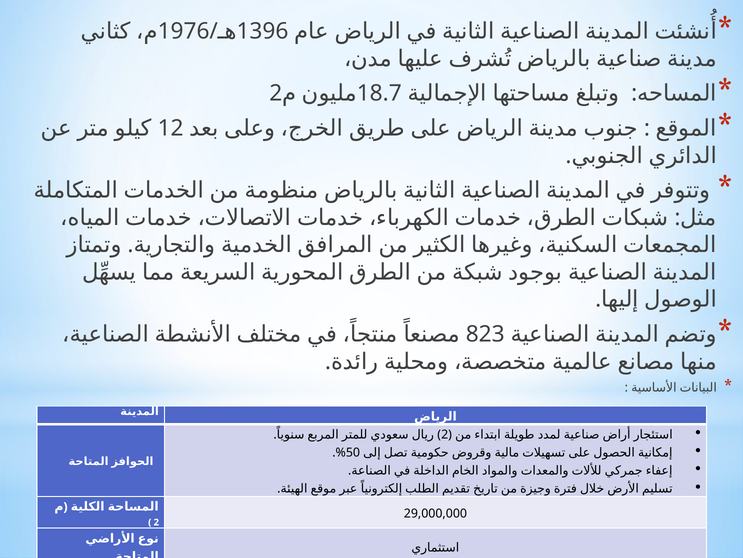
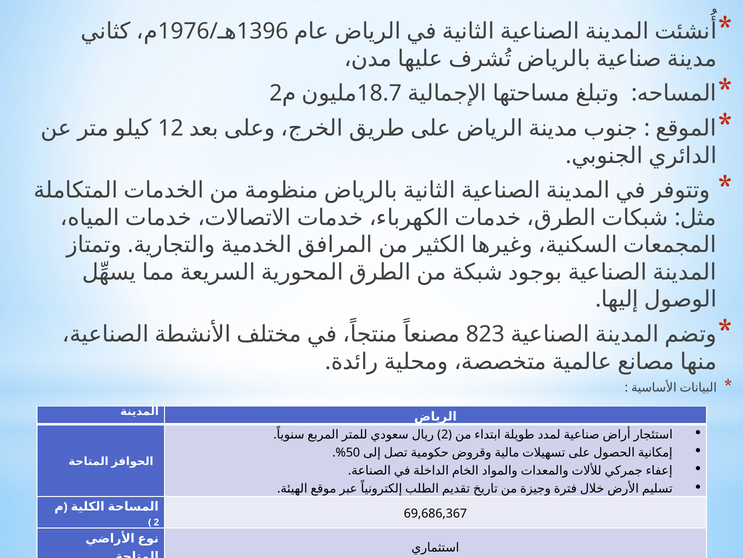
29,000,000: 29,000,000 -> 69,686,367 (435, 513)
